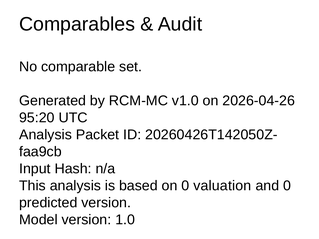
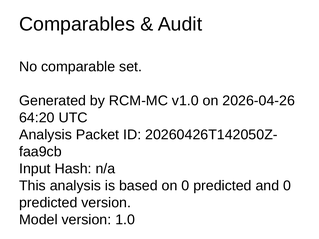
95:20: 95:20 -> 64:20 (37, 118)
on 0 valuation: valuation -> predicted (222, 186)
